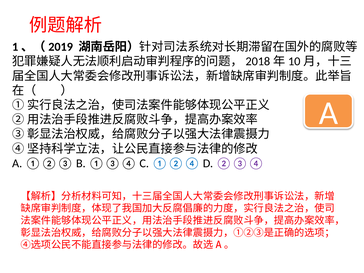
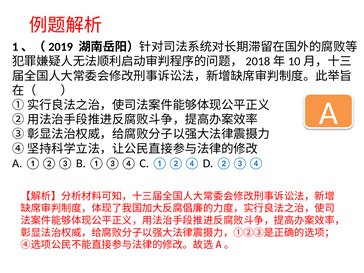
②③④ colour: purple -> blue (240, 163)
